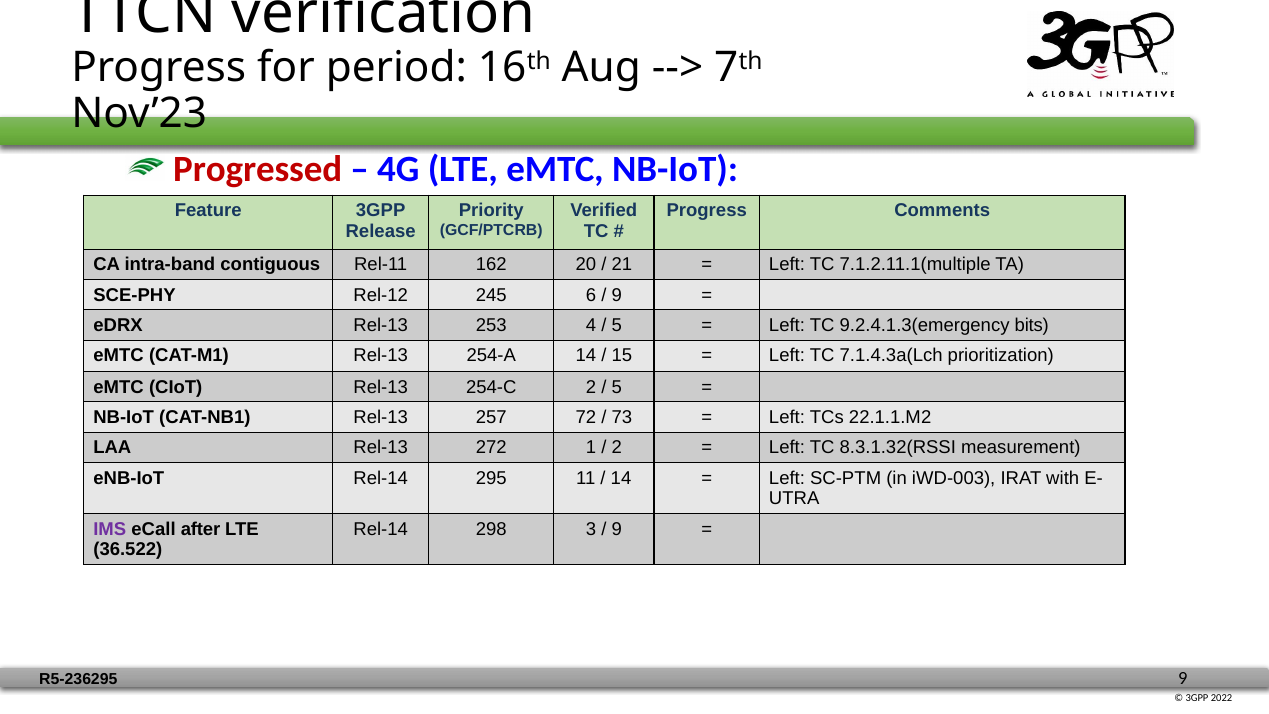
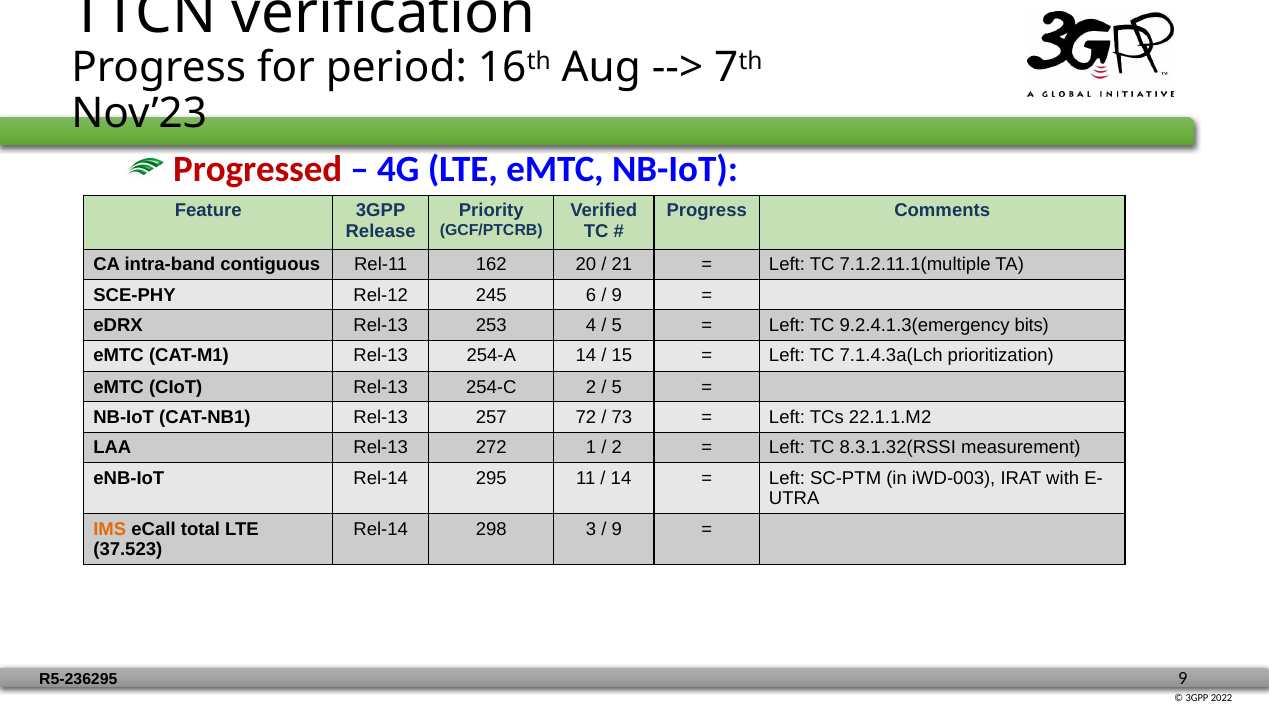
IMS colour: purple -> orange (110, 529)
after: after -> total (200, 529)
36.522: 36.522 -> 37.523 (128, 550)
